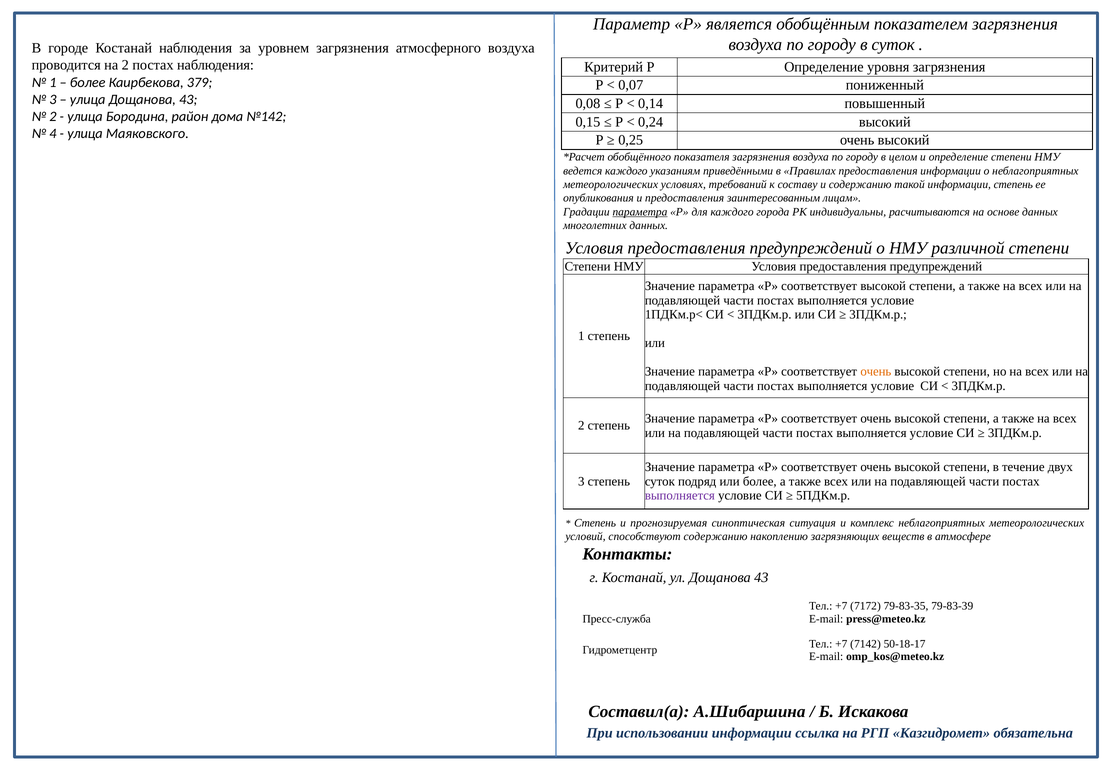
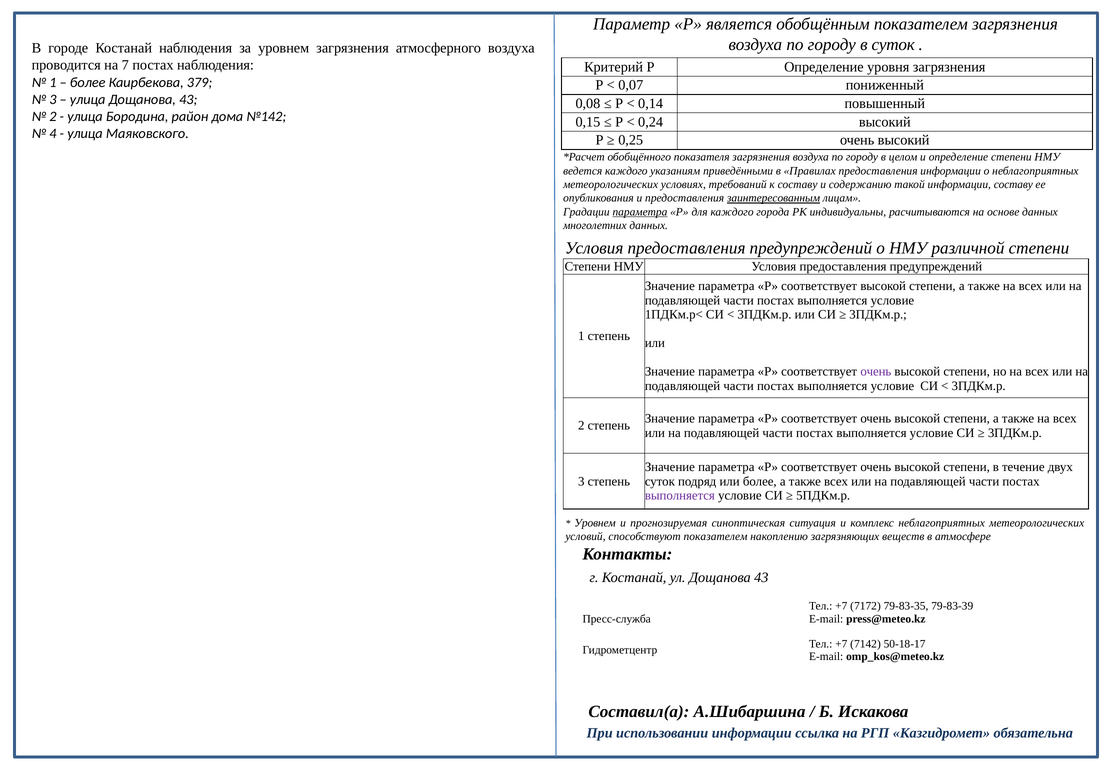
на 2: 2 -> 7 (125, 65)
информации степень: степень -> составу (1013, 184)
заинтересованным underline: none -> present (774, 198)
очень colour: orange -> purple (876, 372)
Степень: Степень -> Уровнем (595, 523)
способствуют содержанию: содержанию -> показателем (715, 536)
